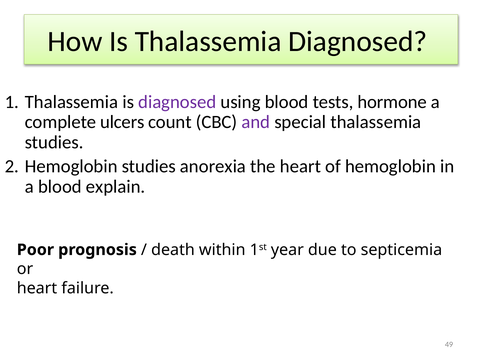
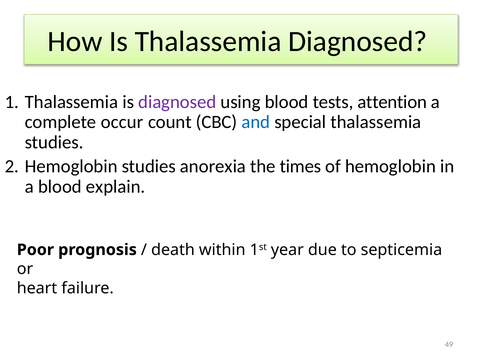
hormone: hormone -> attention (392, 102)
ulcers: ulcers -> occur (122, 122)
and colour: purple -> blue (256, 122)
the heart: heart -> times (300, 167)
